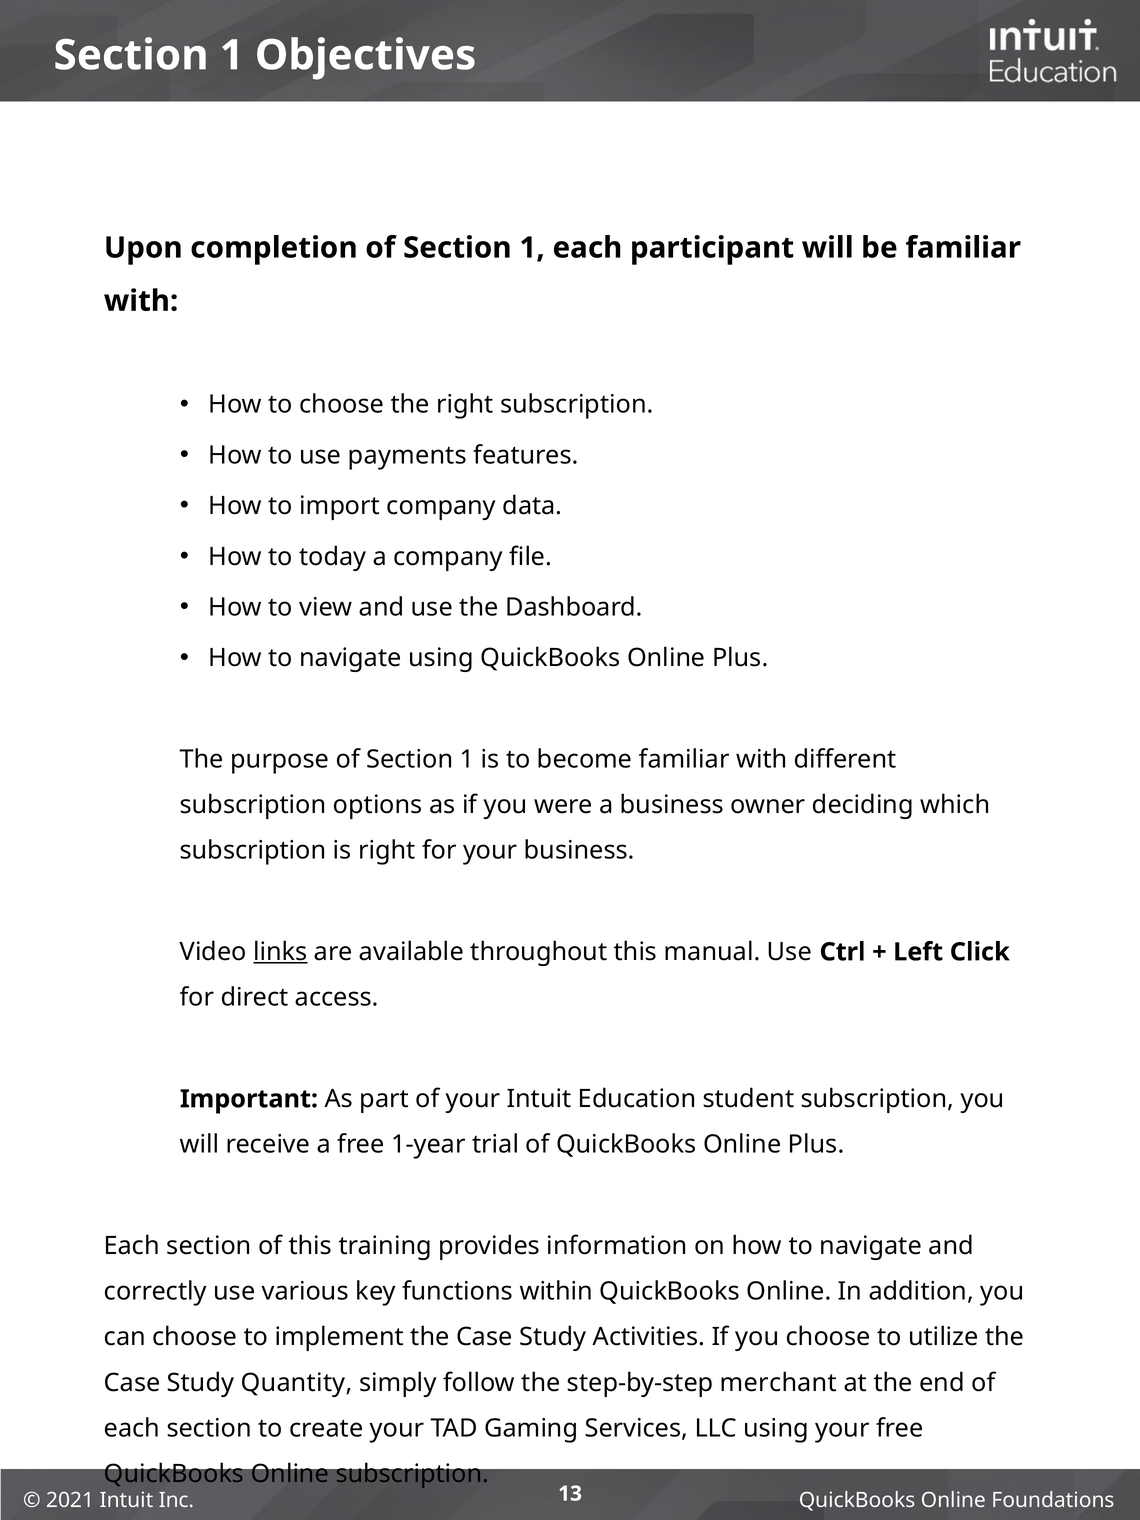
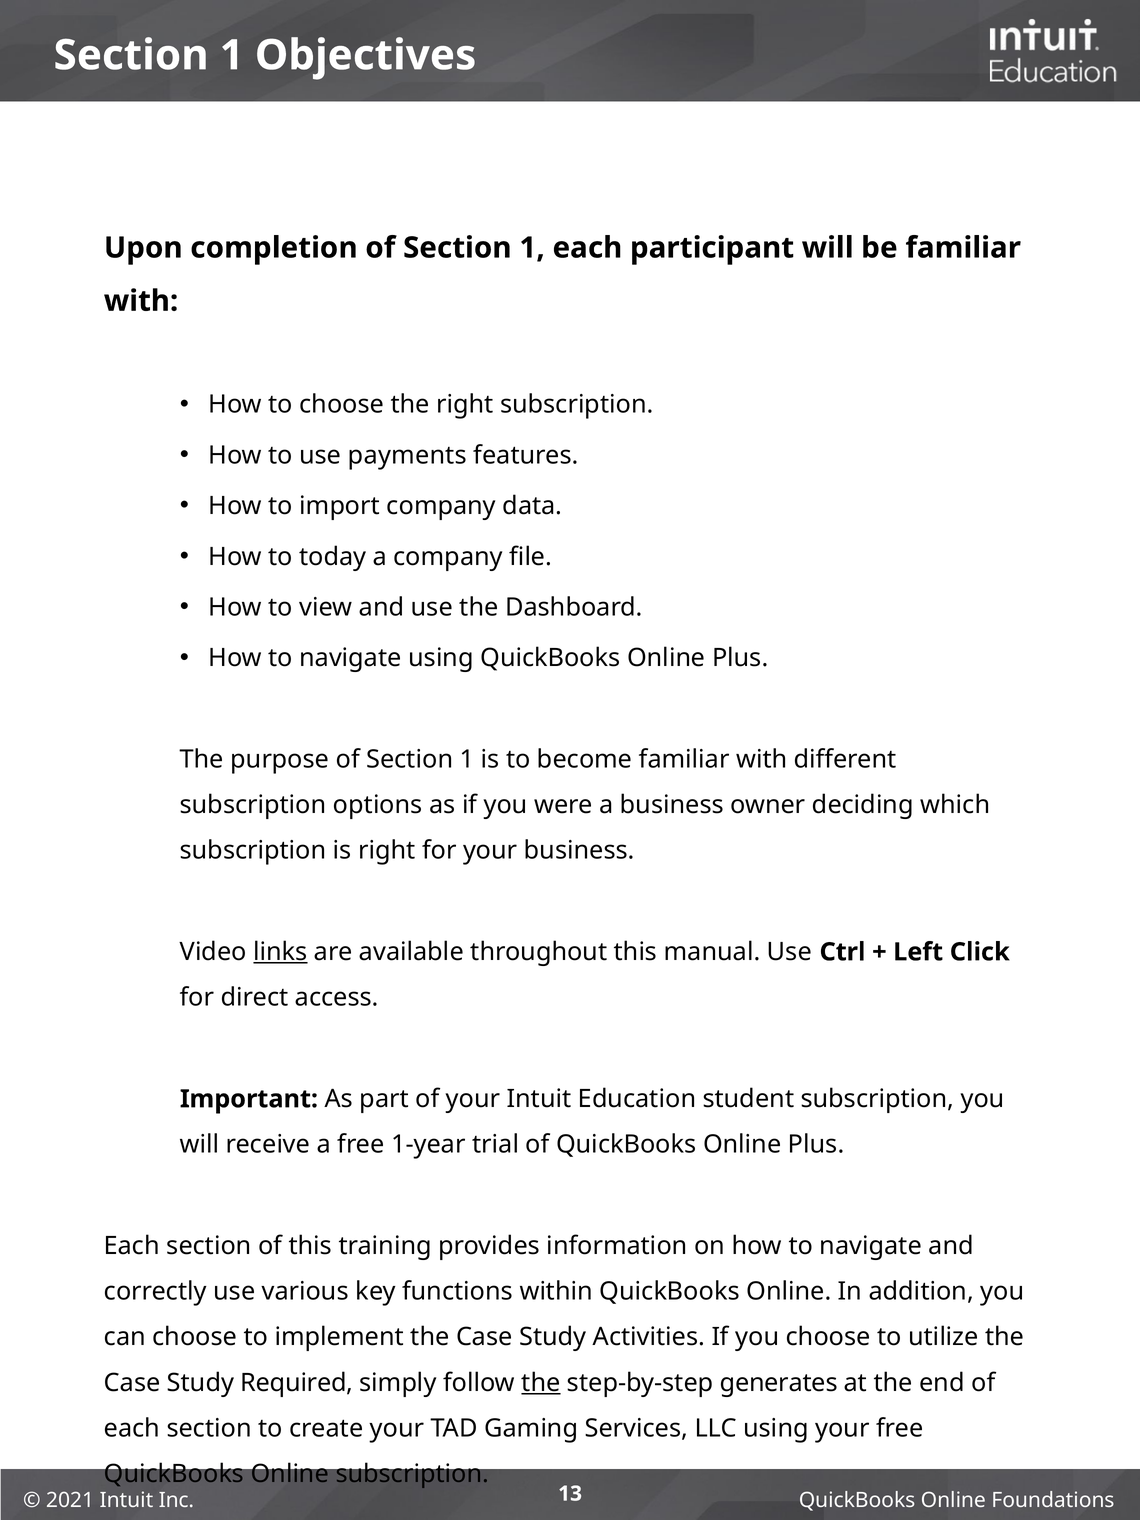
Quantity: Quantity -> Required (297, 1383)
the underline: none -> present (541, 1383)
merchant: merchant -> generates (779, 1383)
